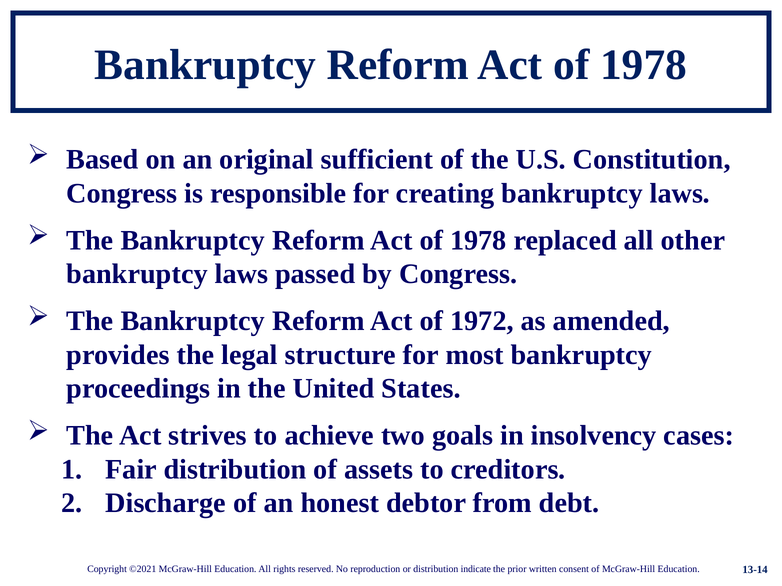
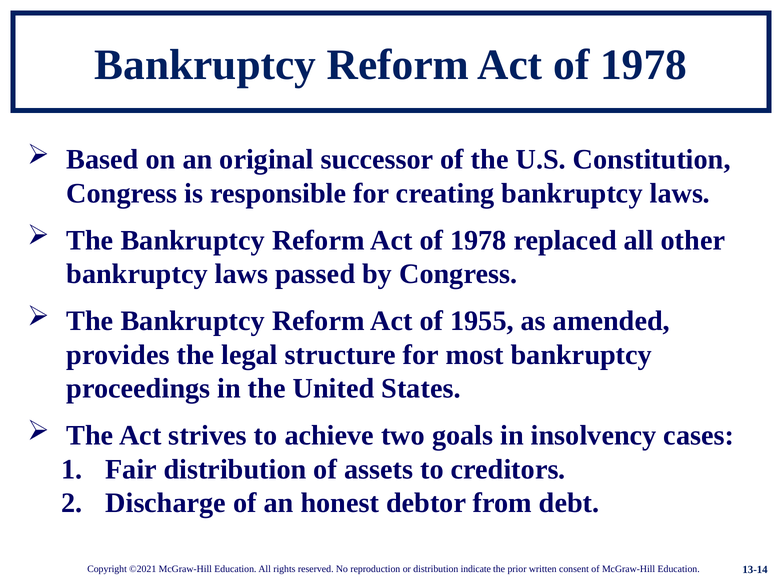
sufficient: sufficient -> successor (377, 160)
1972: 1972 -> 1955 (482, 321)
